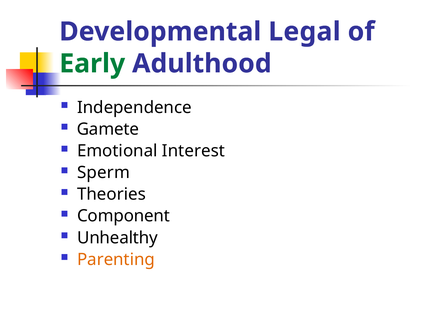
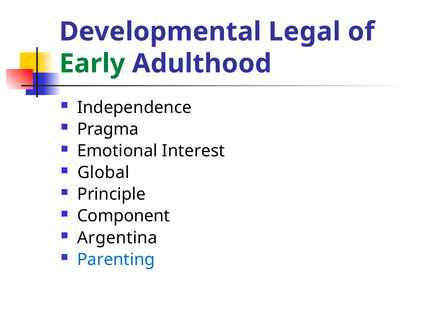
Gamete: Gamete -> Pragma (108, 129)
Sperm: Sperm -> Global (103, 173)
Theories: Theories -> Principle (111, 194)
Unhealthy: Unhealthy -> Argentina (117, 238)
Parenting colour: orange -> blue (116, 259)
